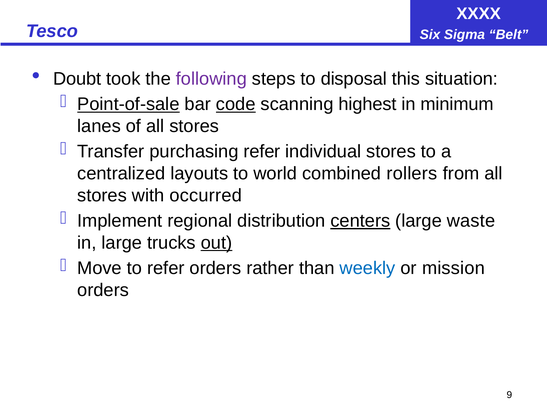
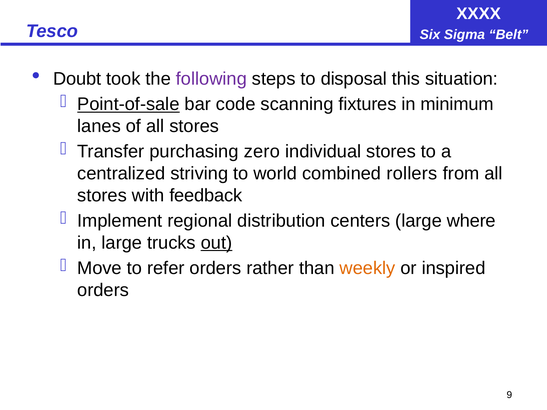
code underline: present -> none (236, 104)
highest: highest -> fixtures (368, 104)
purchasing refer: refer -> zero (262, 152)
layouts: layouts -> striving (199, 174)
occurred: occurred -> feedback (206, 195)
centers underline: present -> none (360, 221)
waste: waste -> where (471, 221)
weekly colour: blue -> orange (367, 268)
mission: mission -> inspired (454, 268)
